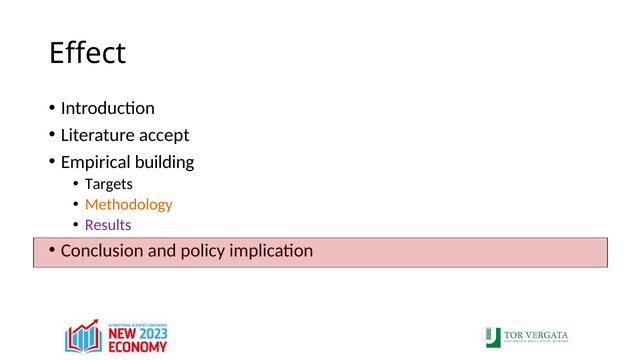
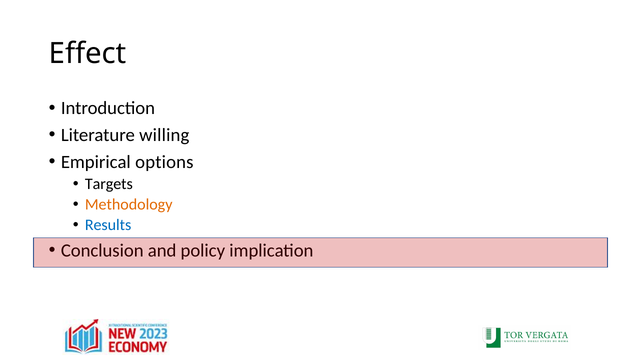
accept: accept -> willing (164, 135)
building: building -> options (164, 162)
Results colour: purple -> blue (108, 225)
